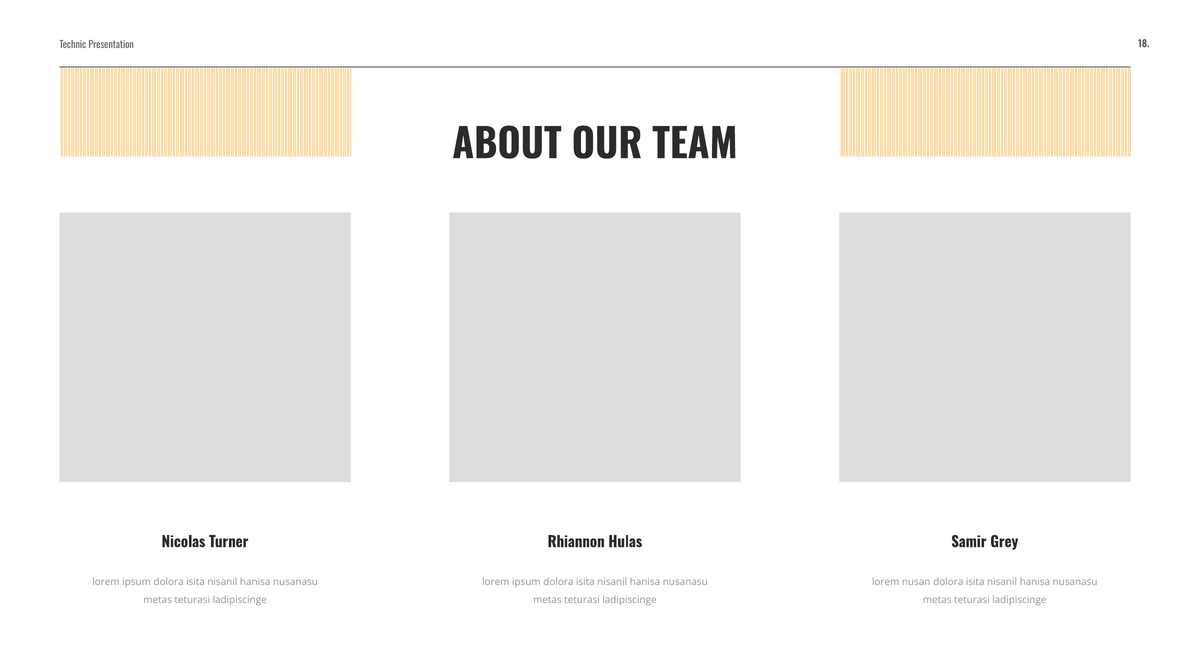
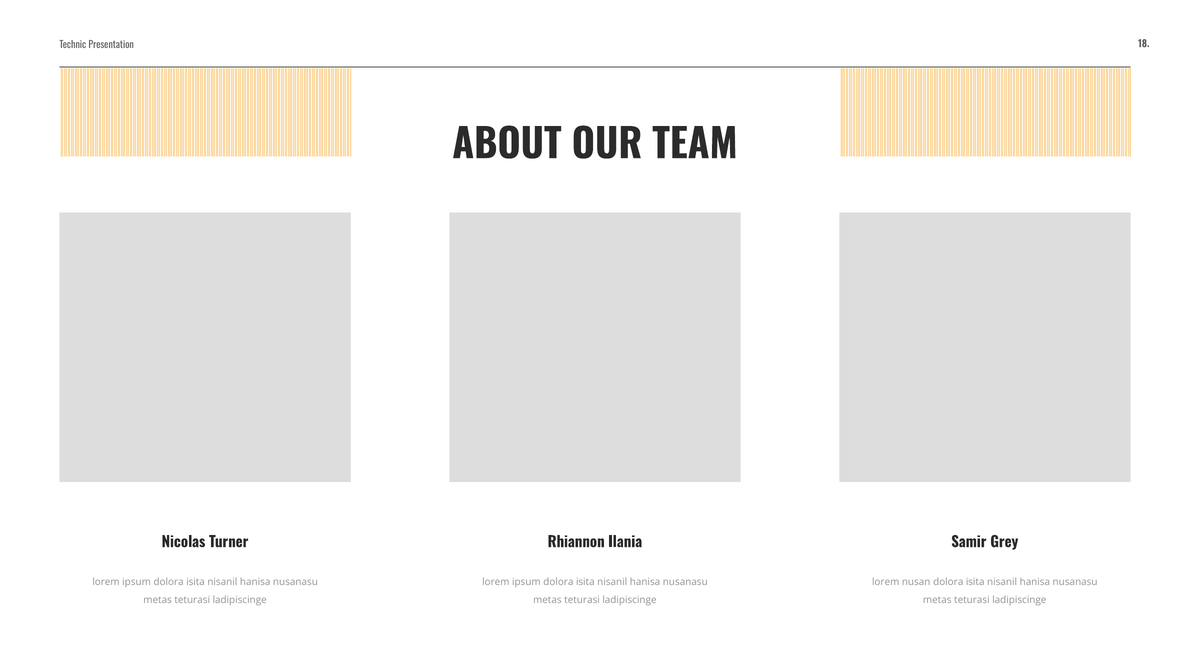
Hulas: Hulas -> Ilania (625, 543)
